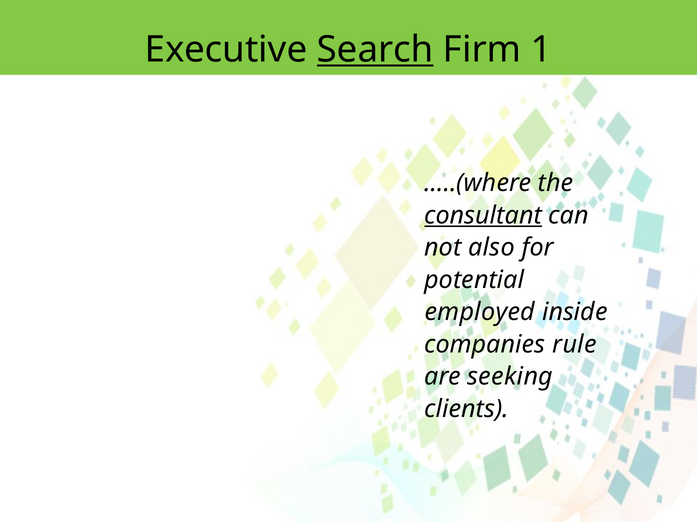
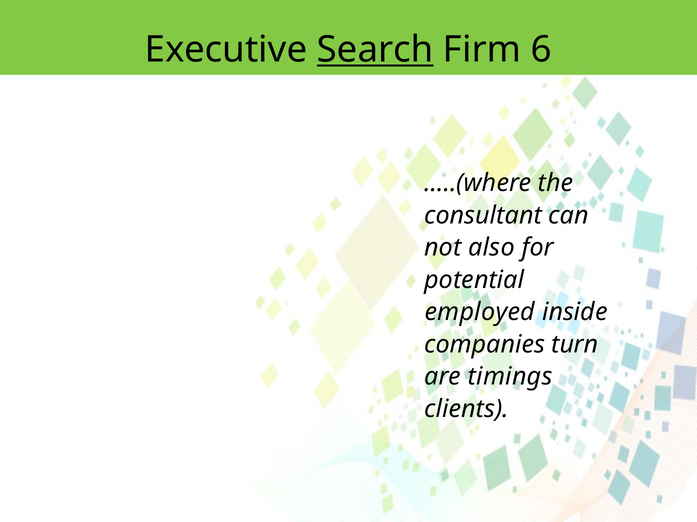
1: 1 -> 6 (541, 50)
consultant underline: present -> none (483, 216)
rule: rule -> turn (575, 345)
seeking: seeking -> timings (510, 377)
